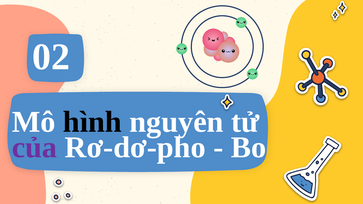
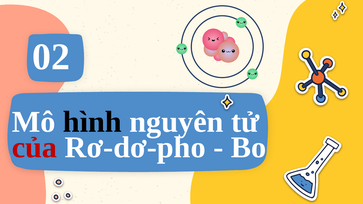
của colour: purple -> red (34, 147)
